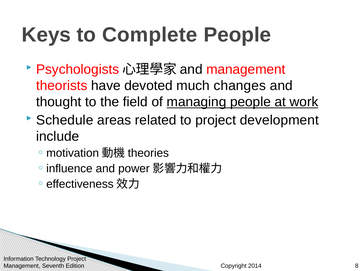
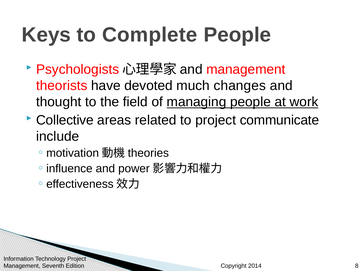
Schedule: Schedule -> Collective (65, 120)
development: development -> communicate (279, 120)
